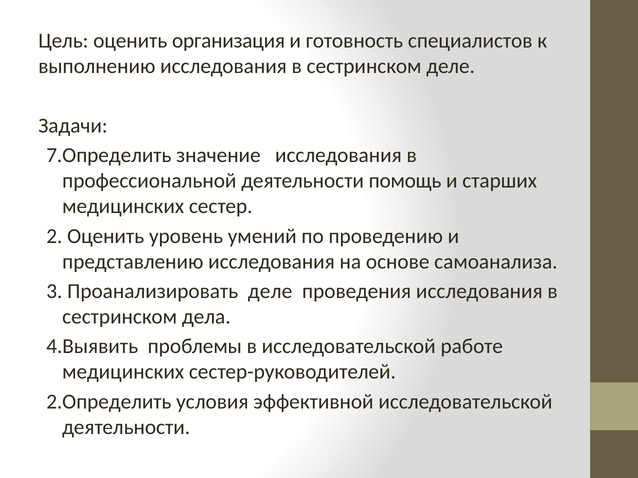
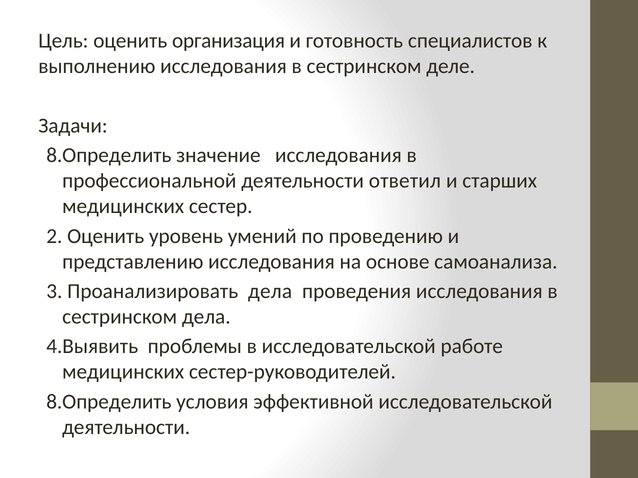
7.Определить: 7.Определить -> 8.Определить (109, 155)
помощь: помощь -> ответил (405, 181)
Проанализировать деле: деле -> дела (270, 292)
2.Определить: 2.Определить -> 8.Определить (109, 402)
